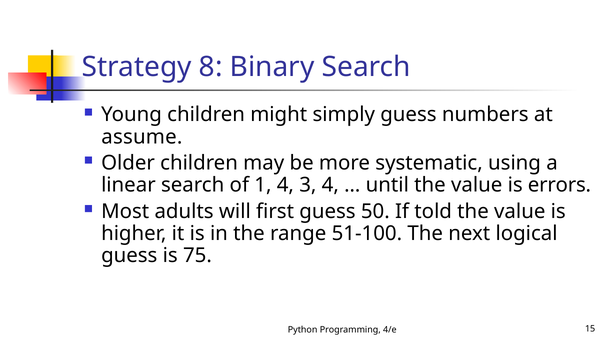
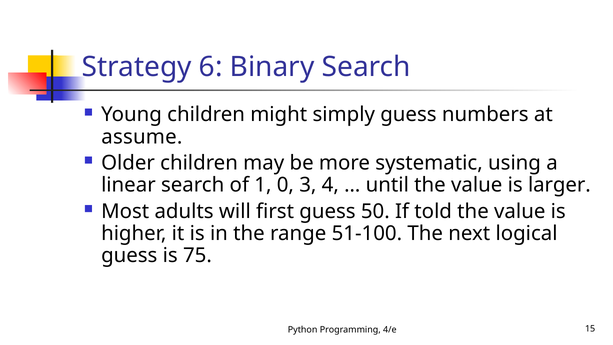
8: 8 -> 6 (211, 67)
1 4: 4 -> 0 (285, 185)
errors: errors -> larger (559, 185)
